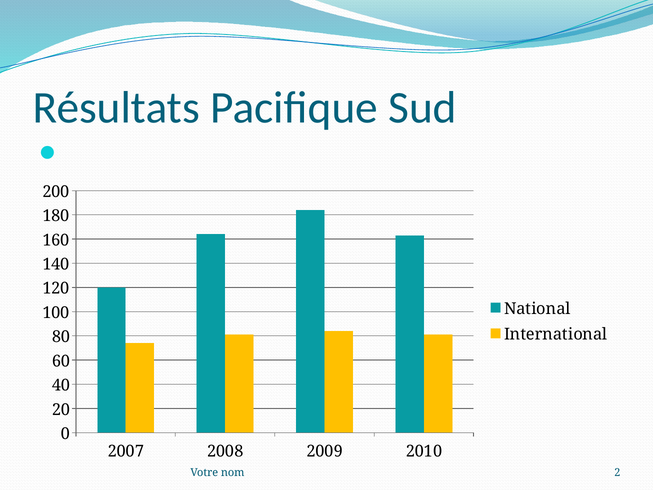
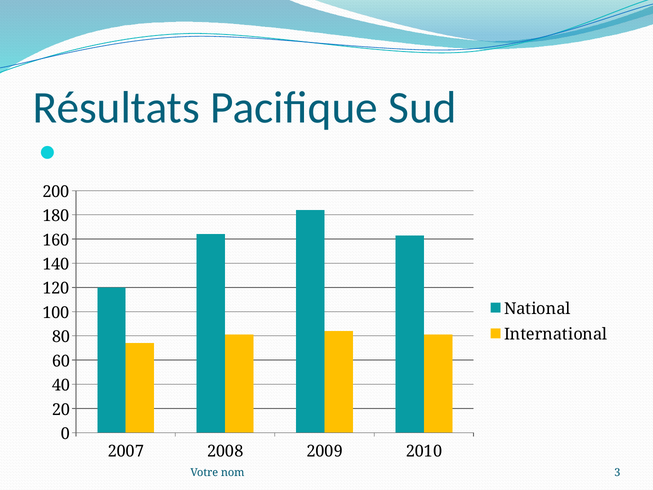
2: 2 -> 3 (617, 472)
